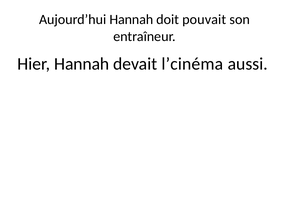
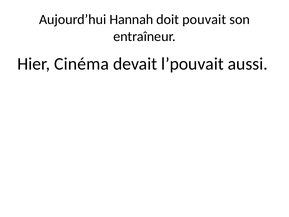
Hier Hannah: Hannah -> Cinéma (82, 64)
l’cinéma: l’cinéma -> l’pouvait (192, 64)
